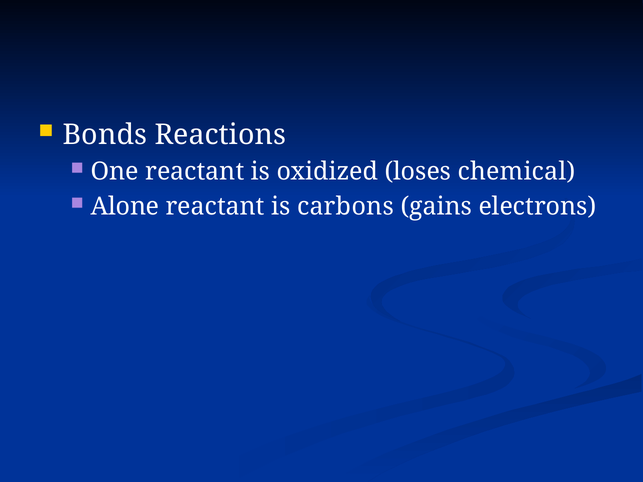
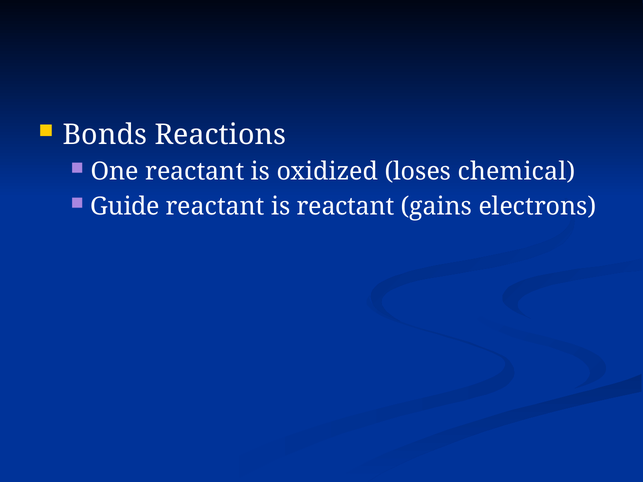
Alone: Alone -> Guide (125, 207)
is carbons: carbons -> reactant (346, 207)
